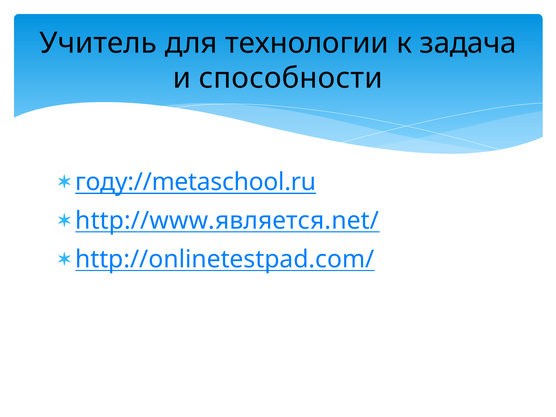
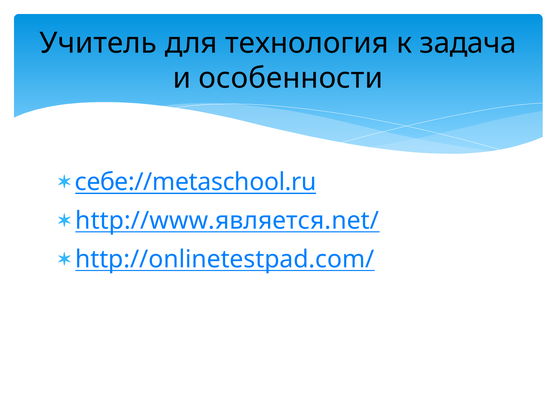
технологии: технологии -> технология (307, 43)
способности: способности -> особенности (291, 78)
году://metaschool.ru: году://metaschool.ru -> себе://metaschool.ru (196, 182)
